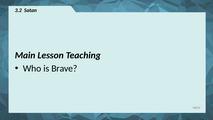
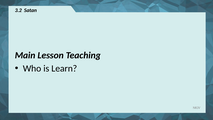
Brave: Brave -> Learn (64, 69)
